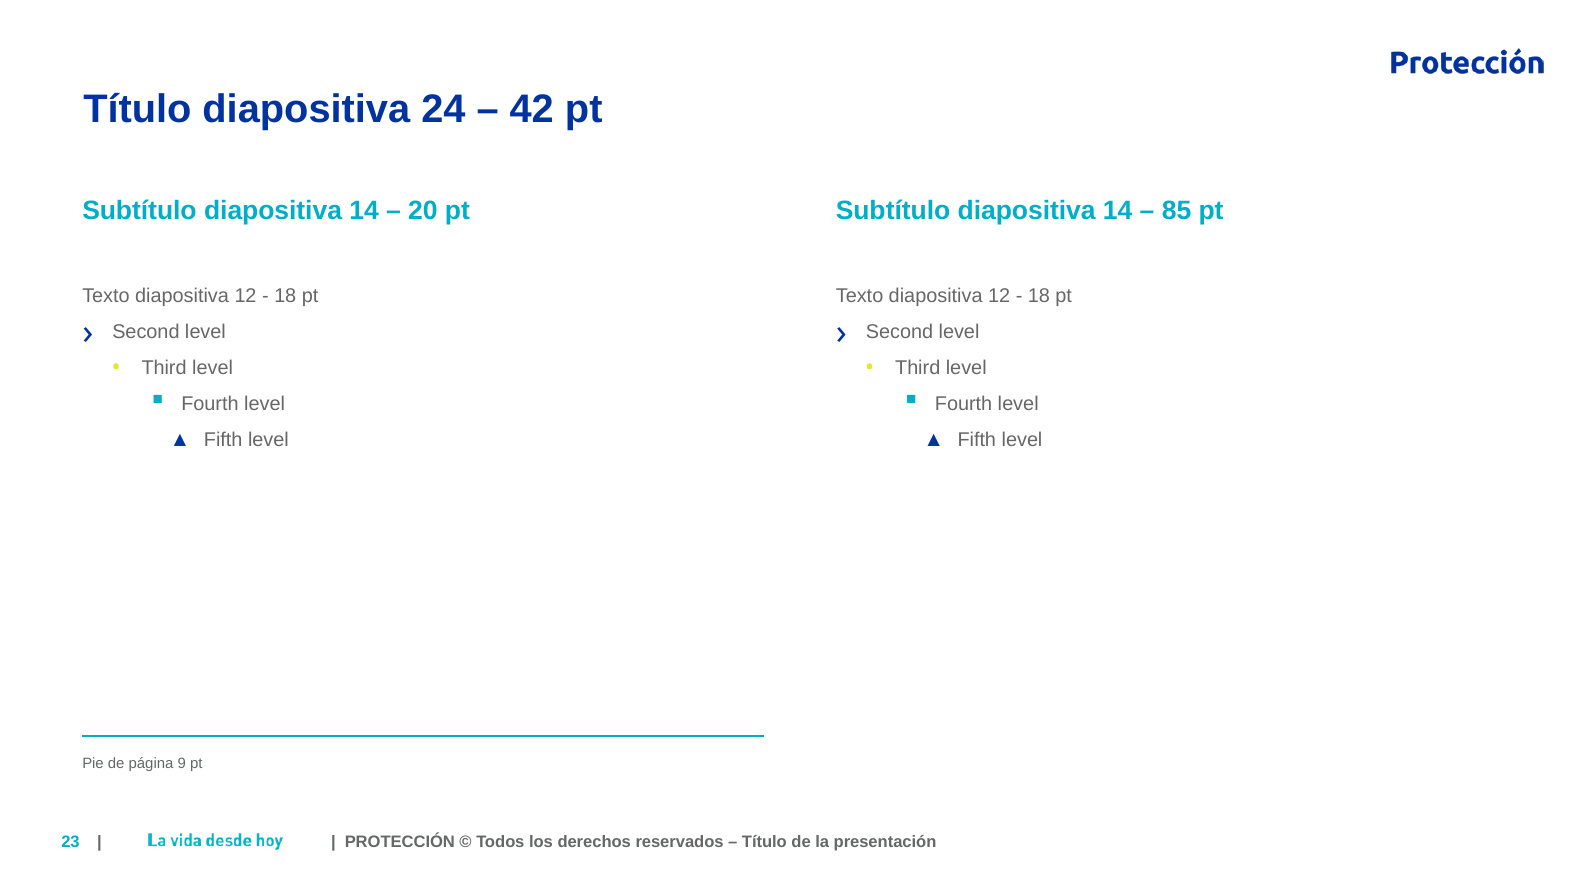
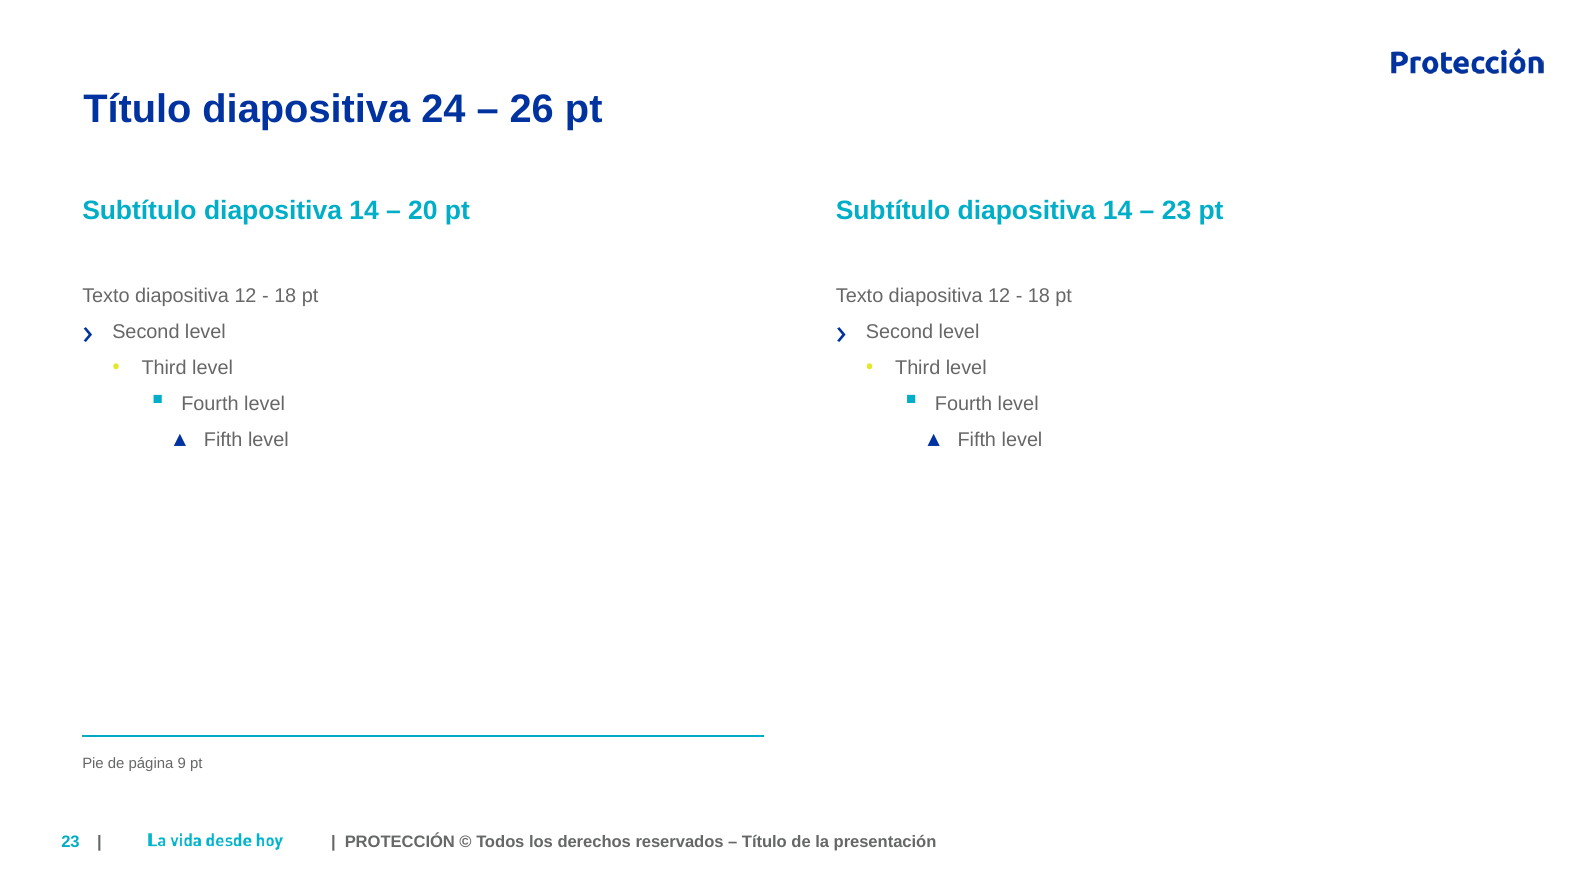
42: 42 -> 26 (532, 109)
85: 85 -> 23 (1177, 211)
